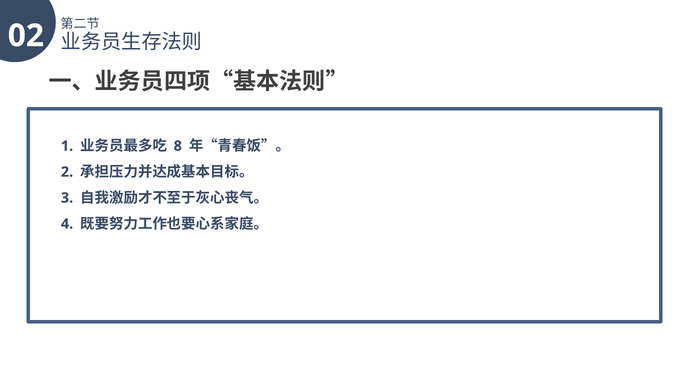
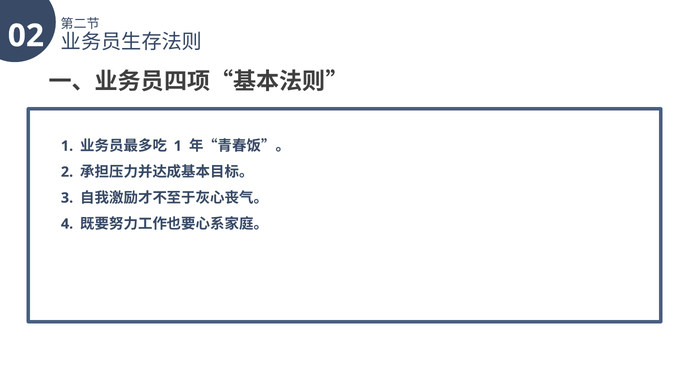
8: 8 -> 1 (178, 146)
